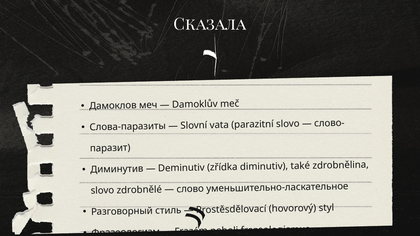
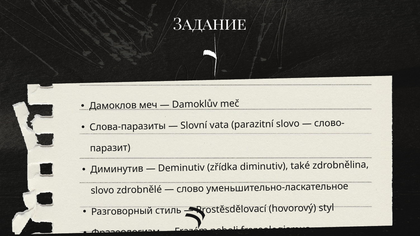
Сказала: Сказала -> Задание (210, 24)
